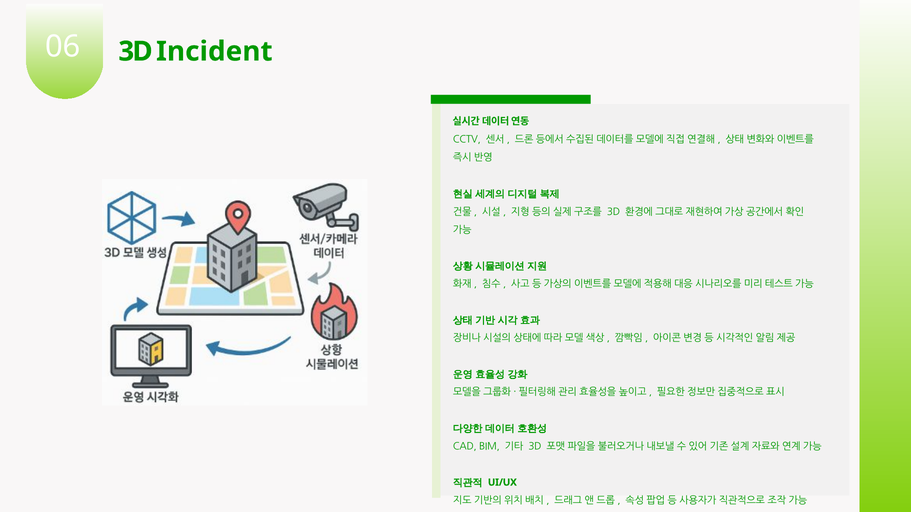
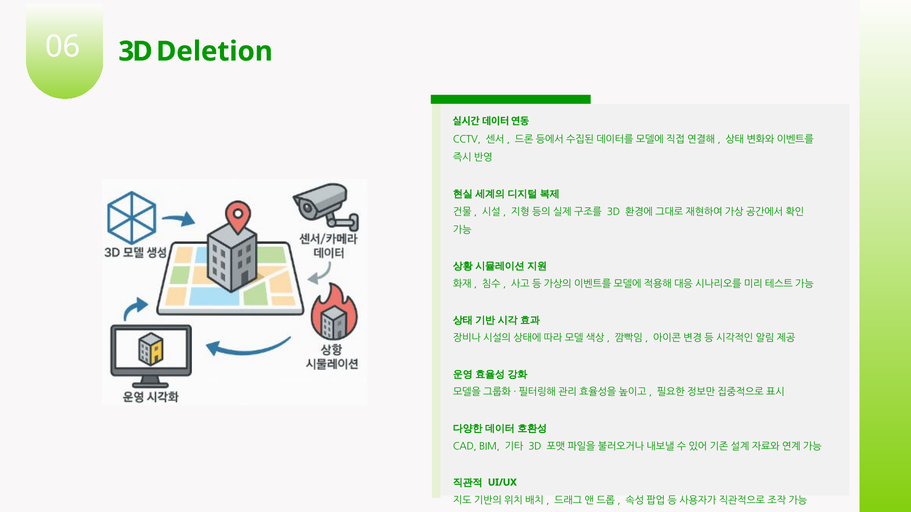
Incident: Incident -> Deletion (214, 51)
